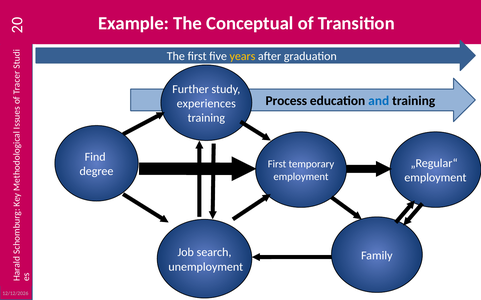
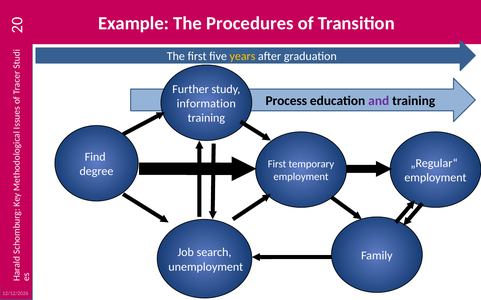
Conceptual: Conceptual -> Procedures (250, 23)
and colour: blue -> purple (379, 101)
experiences: experiences -> information (206, 104)
